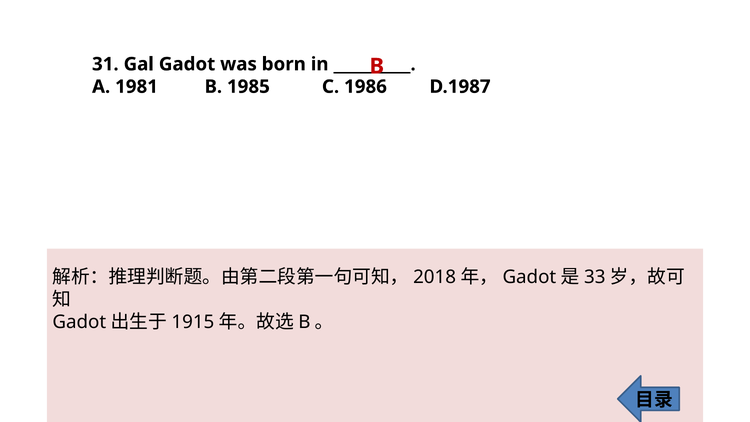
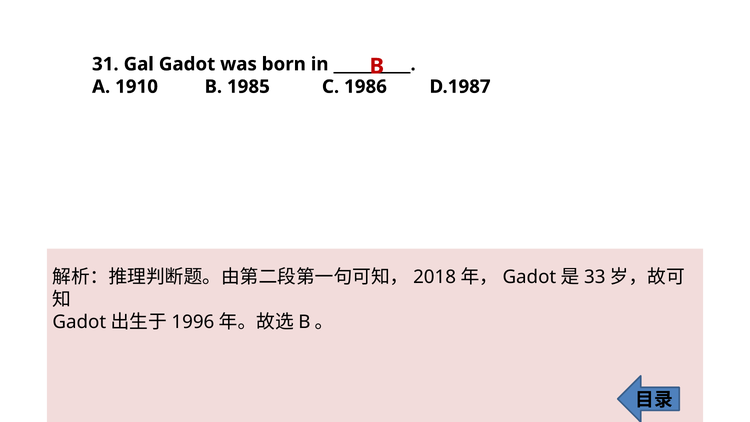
1981: 1981 -> 1910 (137, 87)
1915: 1915 -> 1996 (193, 322)
